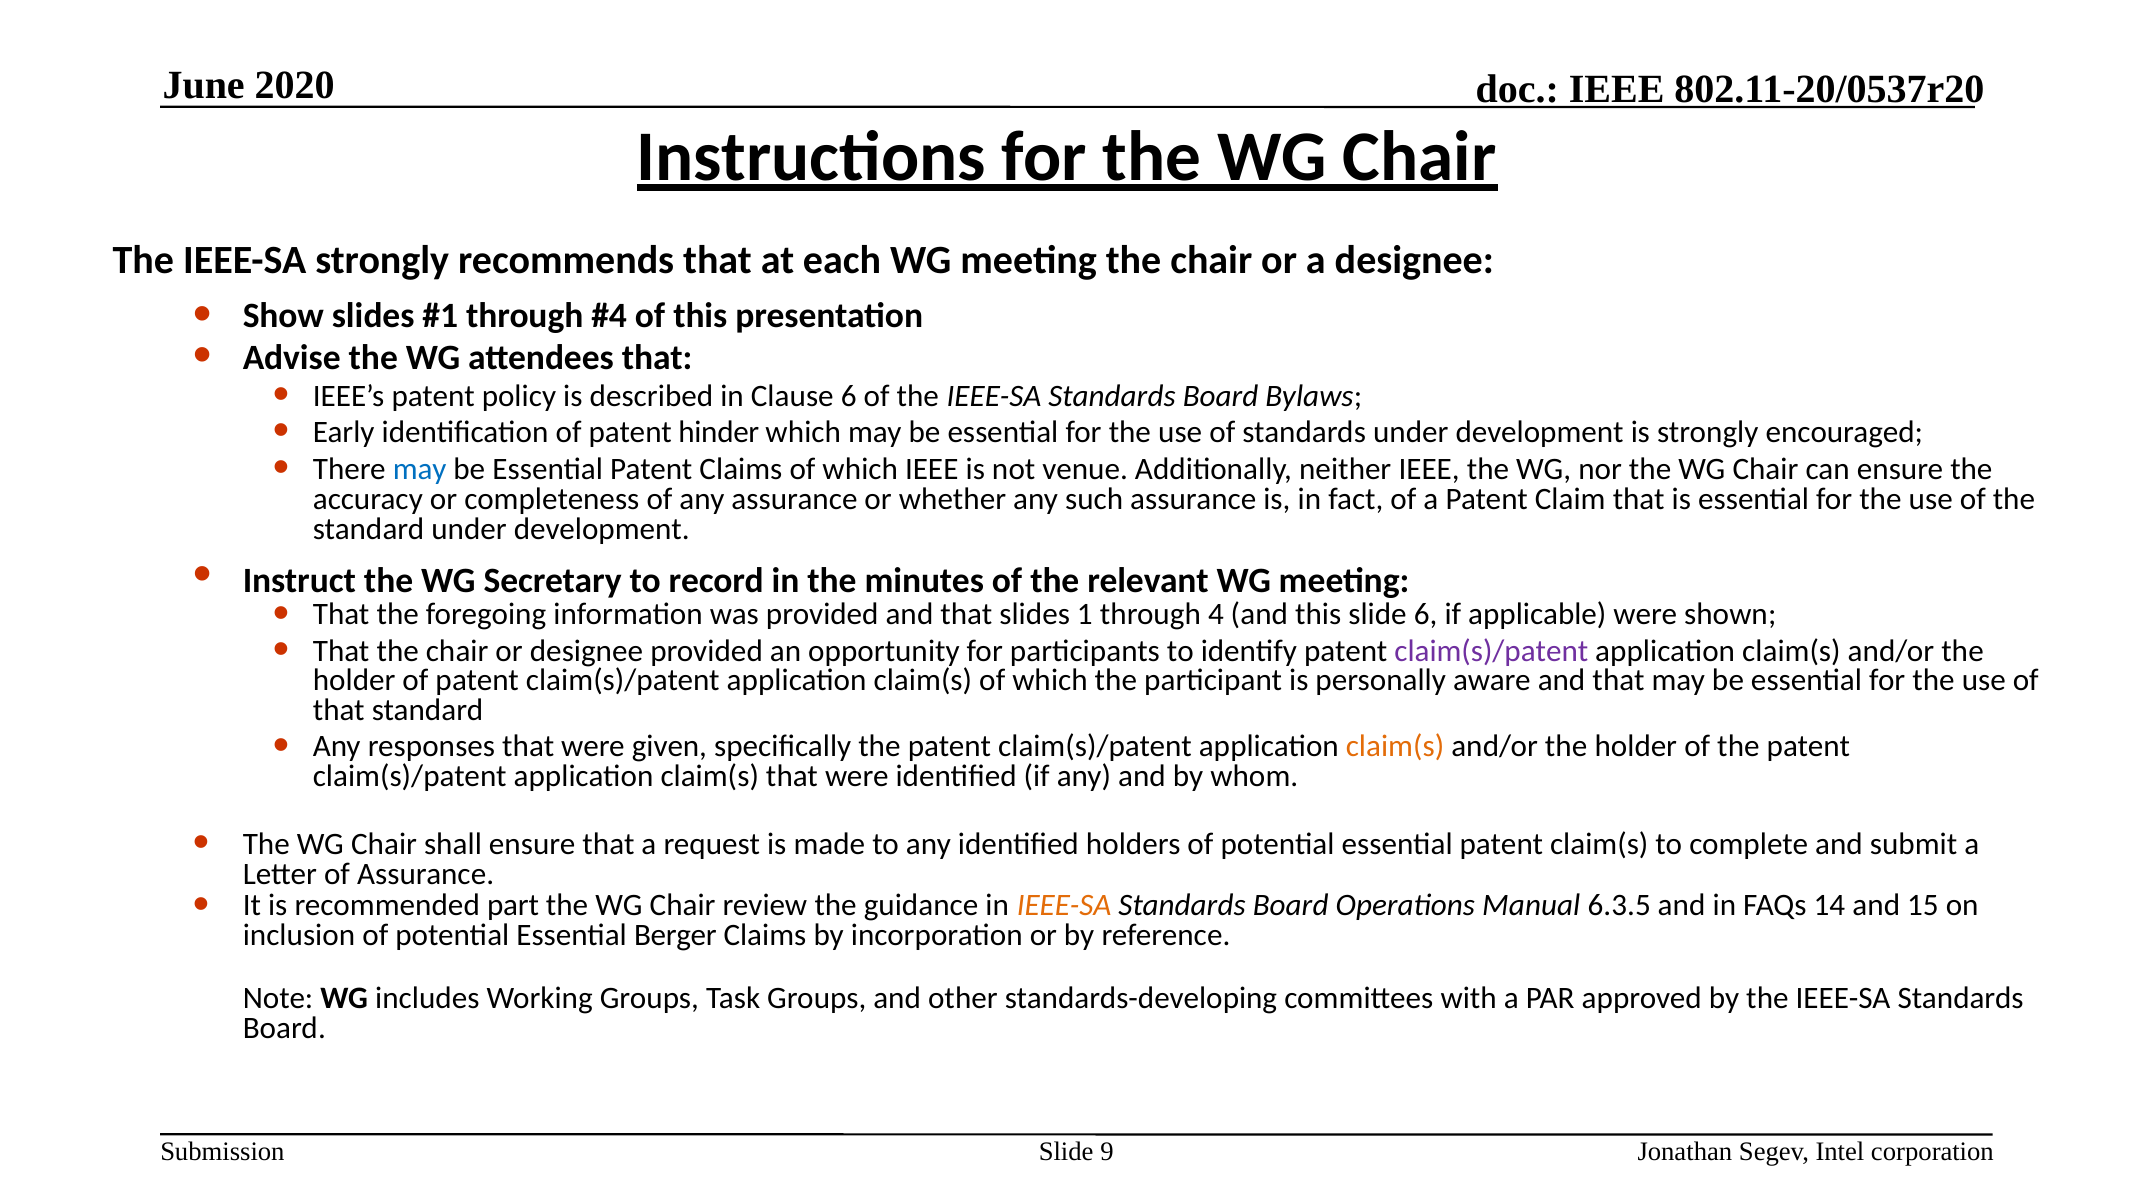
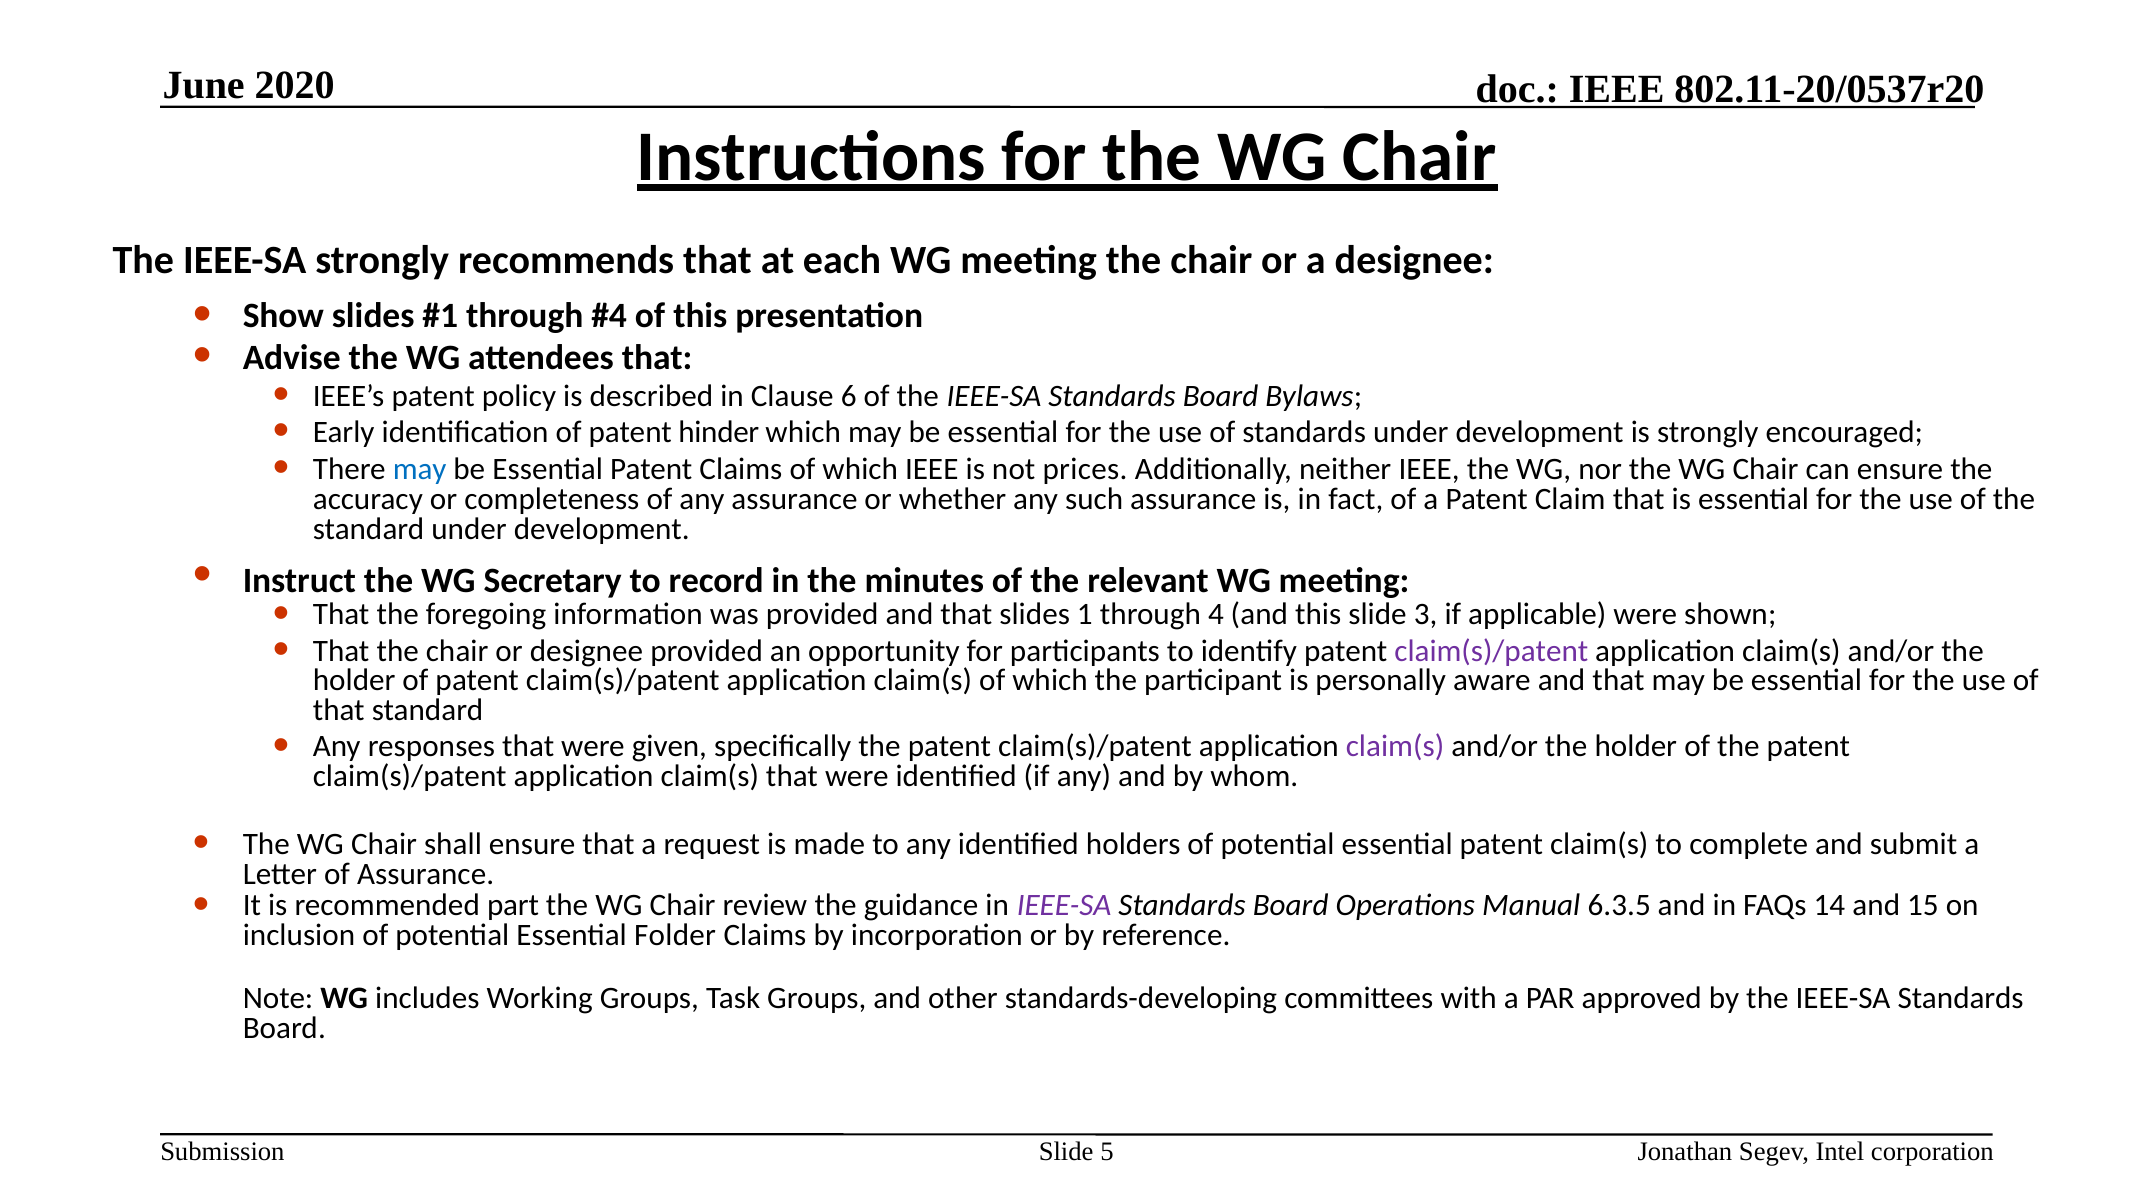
venue: venue -> prices (1085, 469)
slide 6: 6 -> 3 (1426, 615)
claim(s colour: orange -> purple (1395, 747)
IEEE-SA colour: orange -> purple (1064, 905)
Berger: Berger -> Folder (675, 935)
9: 9 -> 5 (1107, 1152)
